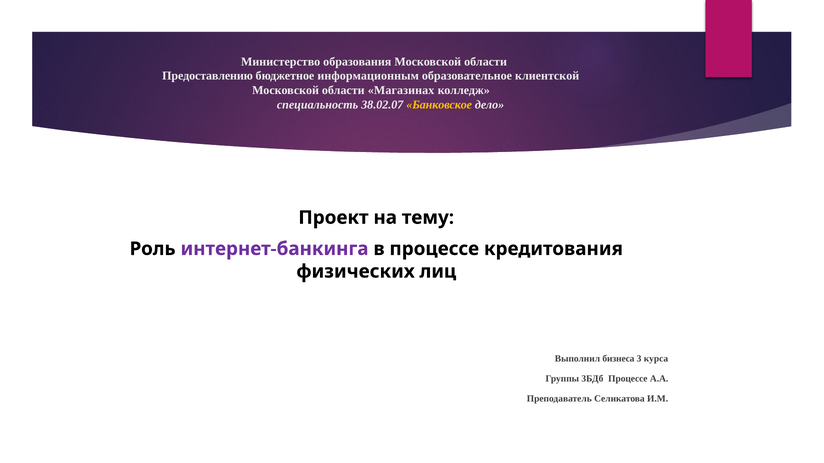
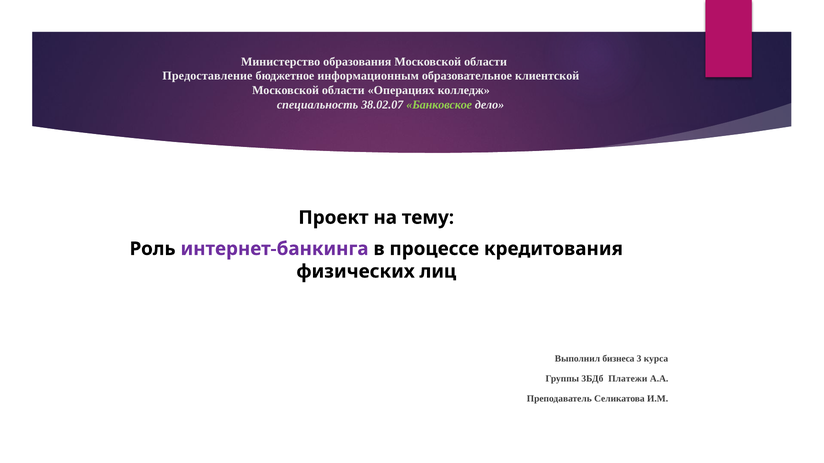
Предоставлению: Предоставлению -> Предоставление (207, 76)
Магазинах: Магазинах -> Операциях (401, 91)
Банковское colour: yellow -> light green (439, 105)
3БДб Процессе: Процессе -> Платежи (628, 379)
